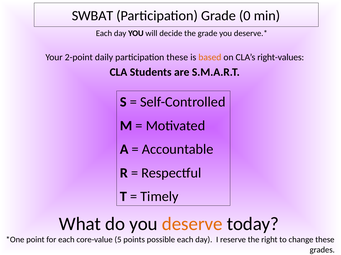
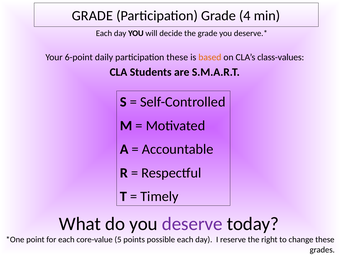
SWBAT: SWBAT -> GRADE (92, 16)
0: 0 -> 4 (245, 16)
2-point: 2-point -> 6-point (79, 57)
right-values: right-values -> class-values (281, 57)
deserve colour: orange -> purple (192, 225)
